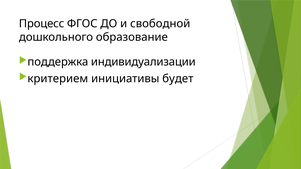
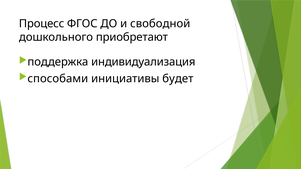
образование: образование -> приобретают (132, 37)
индивидуализации: индивидуализации -> индивидуализация (143, 62)
критерием: критерием -> способами (58, 79)
